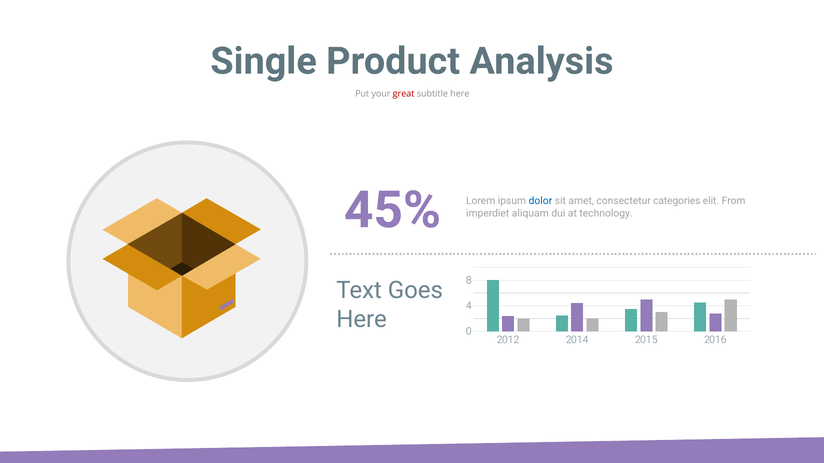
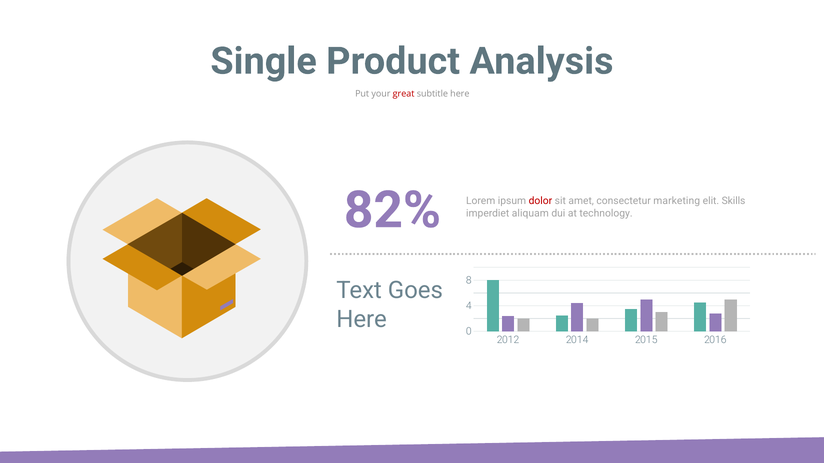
45%: 45% -> 82% (392, 210)
dolor colour: blue -> red (540, 201)
categories: categories -> marketing (677, 201)
From: From -> Skills (734, 201)
